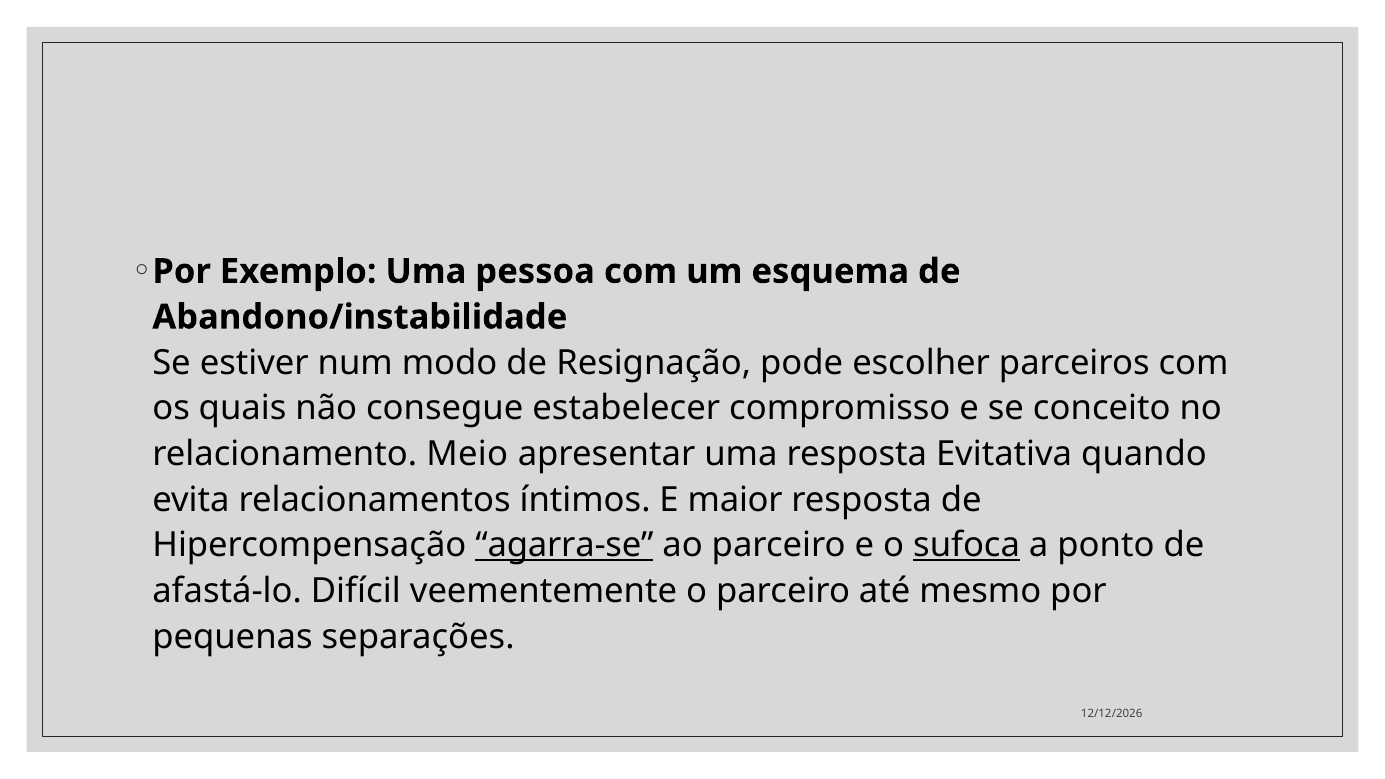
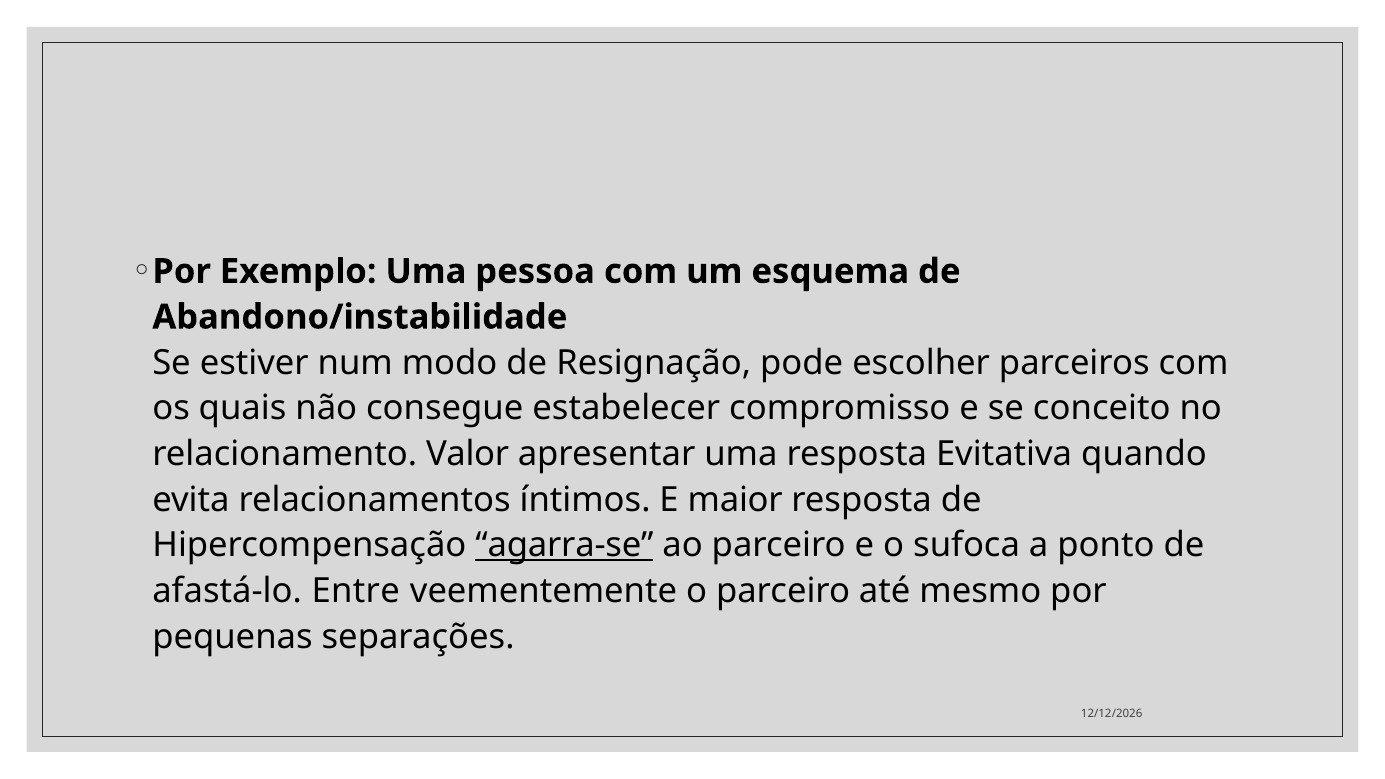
Meio: Meio -> Valor (468, 454)
sufoca underline: present -> none (967, 546)
Difícil: Difícil -> Entre (356, 591)
